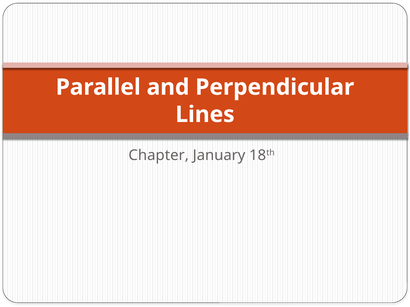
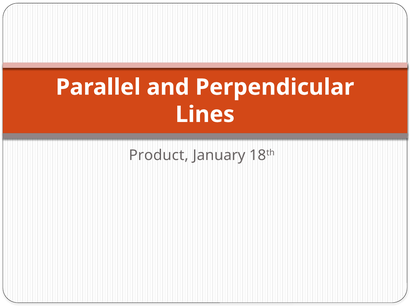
Chapter: Chapter -> Product (159, 155)
